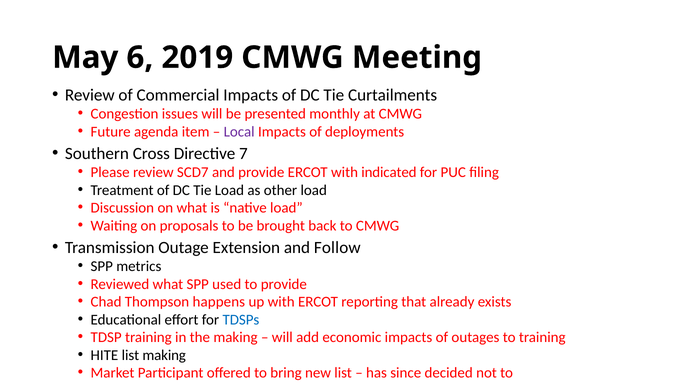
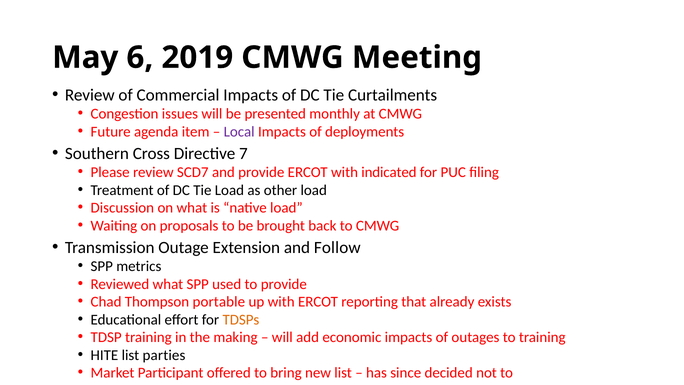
happens: happens -> portable (219, 302)
TDSPs colour: blue -> orange (241, 319)
list making: making -> parties (164, 355)
